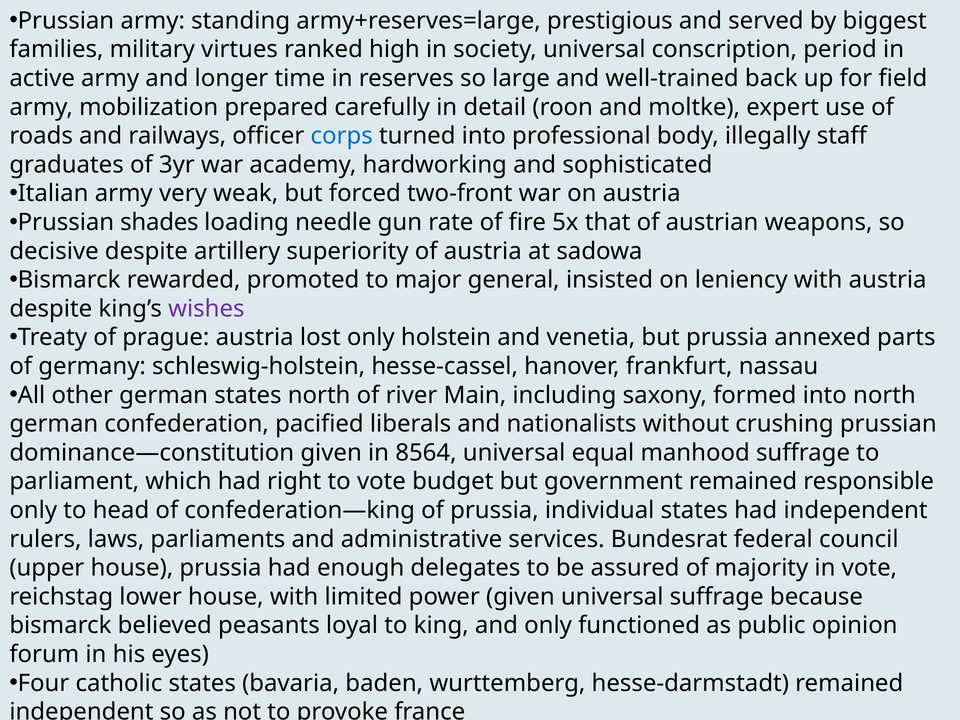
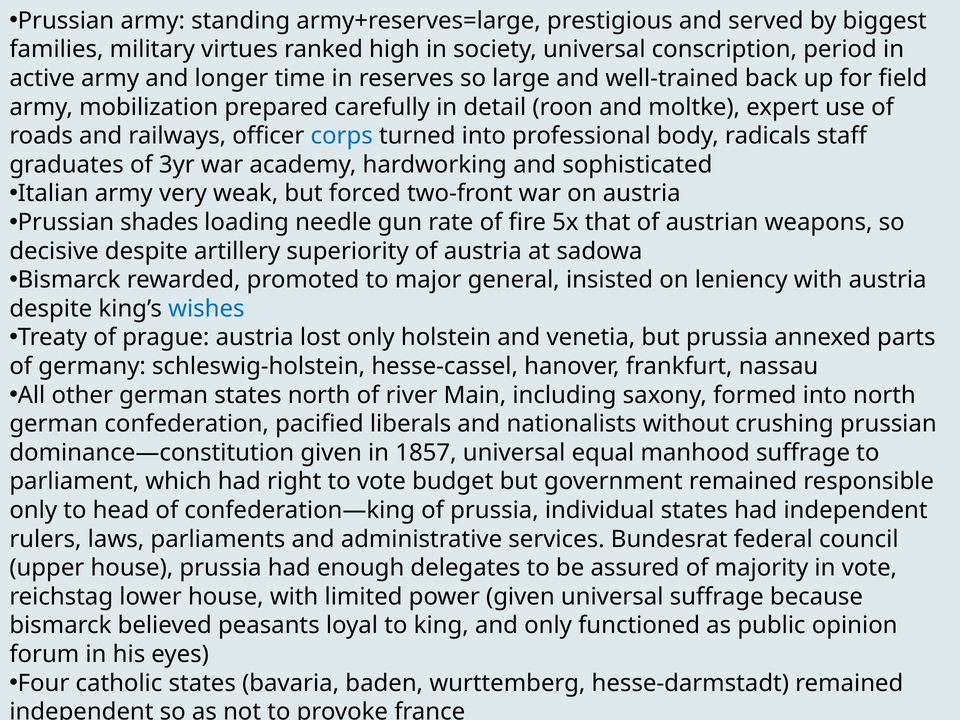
illegally: illegally -> radicals (768, 136)
wishes colour: purple -> blue (206, 309)
8564: 8564 -> 1857 (426, 453)
